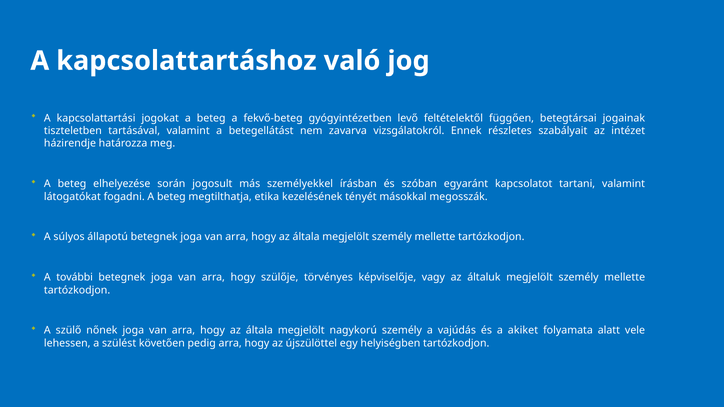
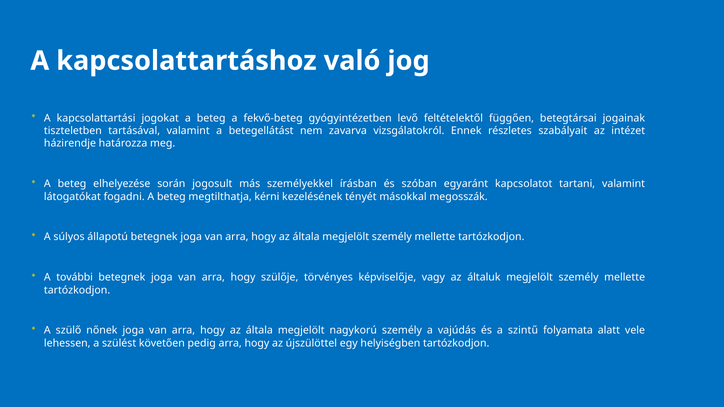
etika: etika -> kérni (267, 197)
akiket: akiket -> szintű (523, 331)
